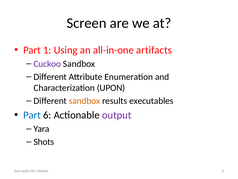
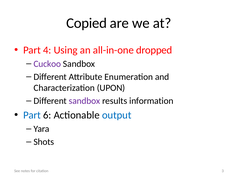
Screen: Screen -> Copied (87, 23)
1: 1 -> 4 (47, 50)
artifacts: artifacts -> dropped (154, 50)
sandbox colour: orange -> purple (84, 101)
executables: executables -> information (151, 101)
output colour: purple -> blue (117, 115)
